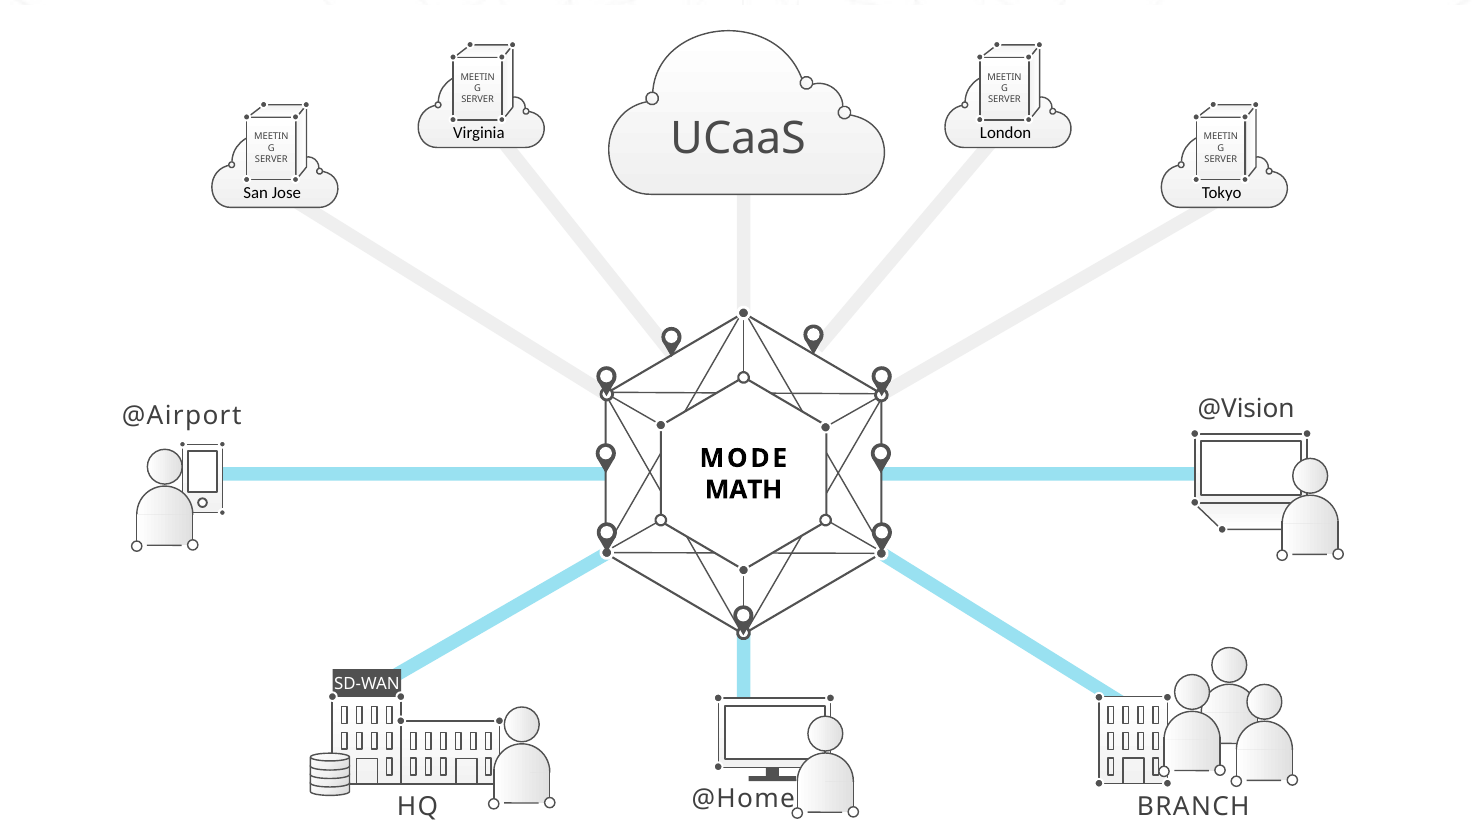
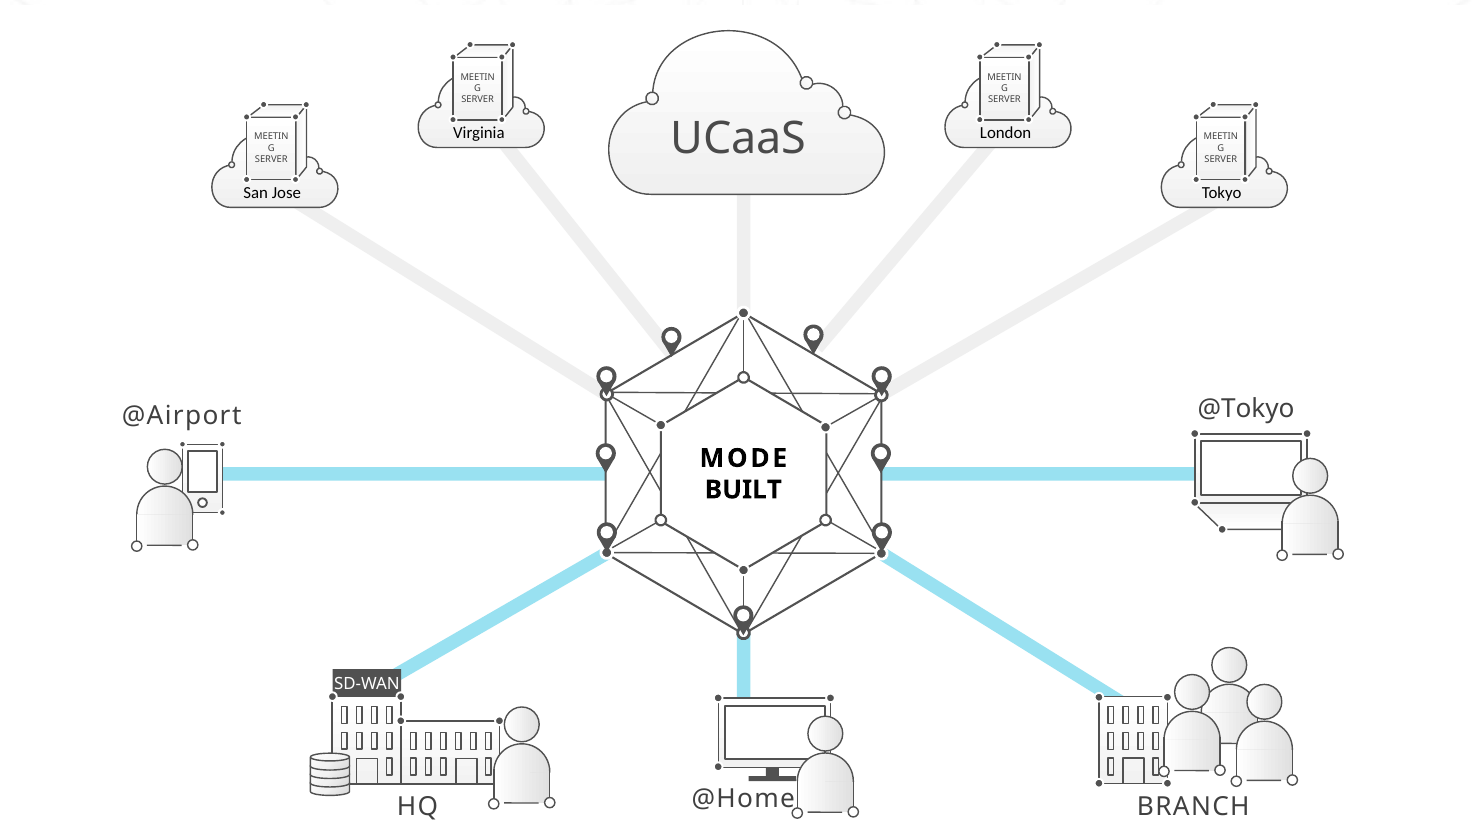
@Vision: @Vision -> @Tokyo (1246, 408)
MATH: MATH -> BUILT (743, 490)
